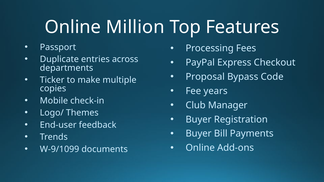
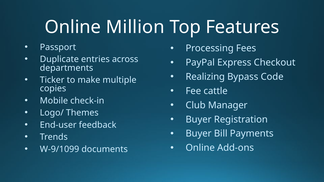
Proposal: Proposal -> Realizing (205, 77)
years: years -> cattle (216, 91)
